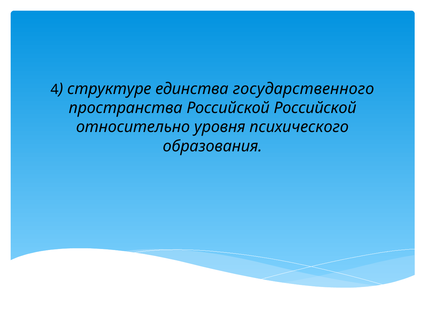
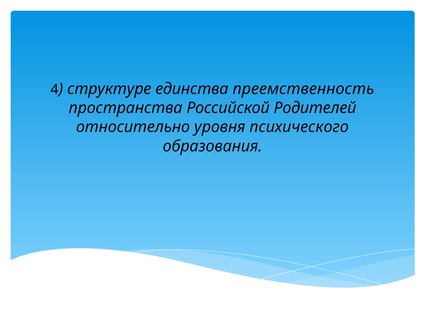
государственного: государственного -> преемственность (303, 89)
Российской Российской: Российской -> Родителей (315, 108)
